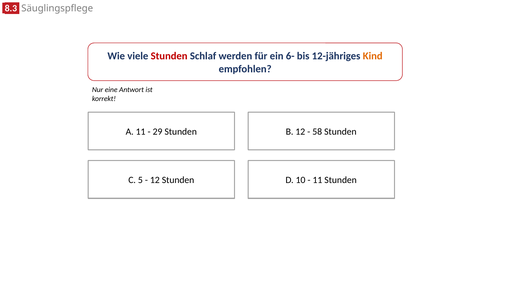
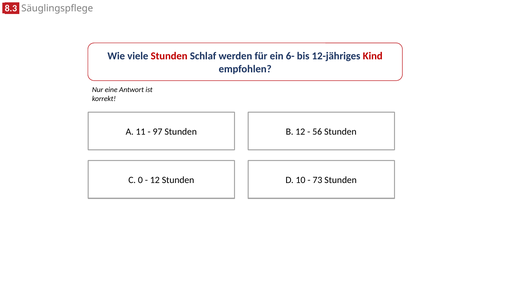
Kind colour: orange -> red (373, 56)
29: 29 -> 97 (158, 132)
58: 58 -> 56 (317, 132)
5: 5 -> 0 (140, 180)
11: 11 -> 73 (317, 180)
